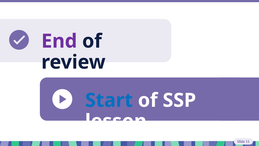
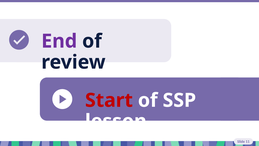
Start colour: blue -> red (109, 100)
